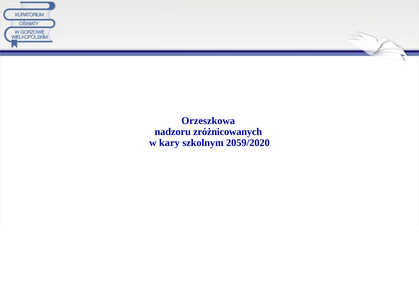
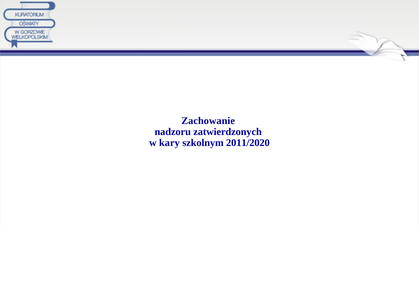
Orzeszkowa: Orzeszkowa -> Zachowanie (208, 121)
zróżnicowanych: zróżnicowanych -> zatwierdzonych (228, 132)
2059/2020: 2059/2020 -> 2011/2020 (248, 143)
